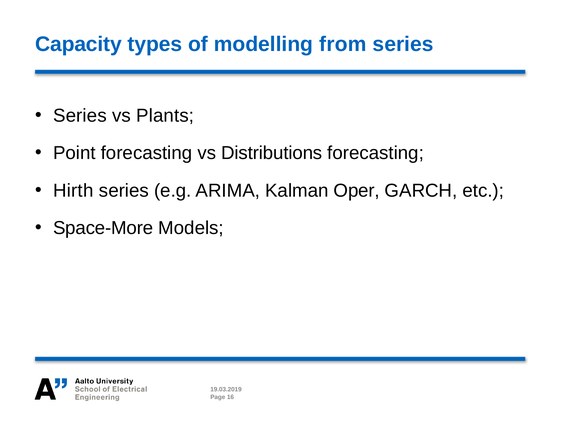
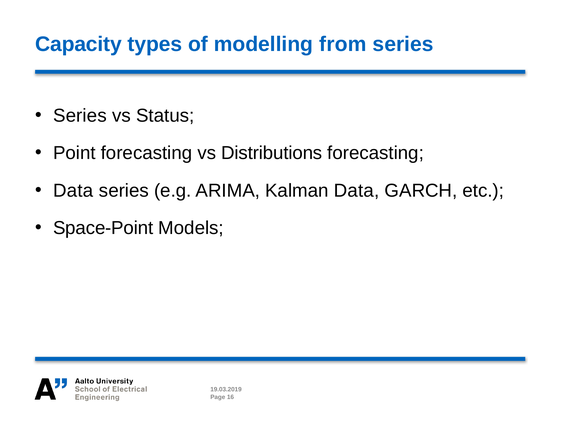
Plants: Plants -> Status (165, 116)
Hirth: Hirth -> Data (73, 190)
Kalman Oper: Oper -> Data (356, 190)
Space-More: Space-More -> Space-Point (103, 228)
